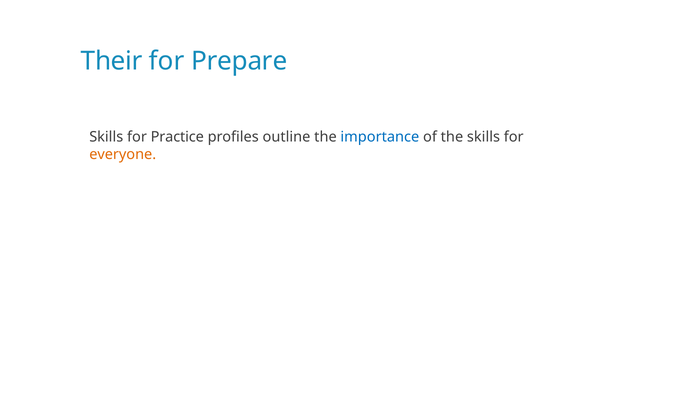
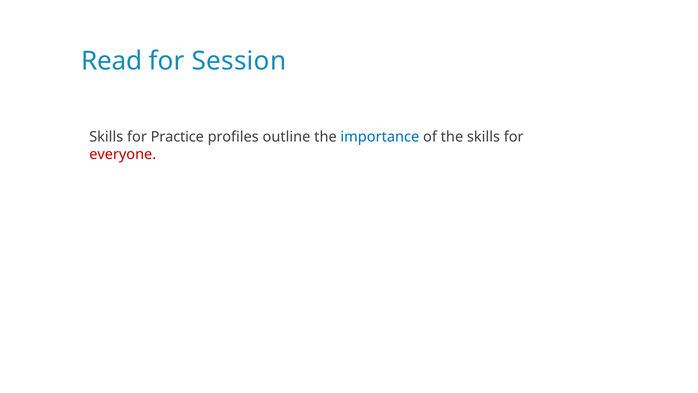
Their: Their -> Read (112, 61)
Prepare: Prepare -> Session (239, 61)
everyone colour: orange -> red (123, 154)
